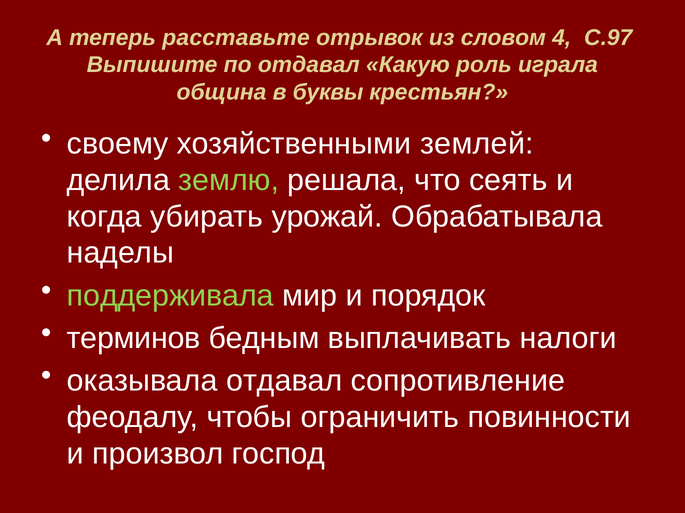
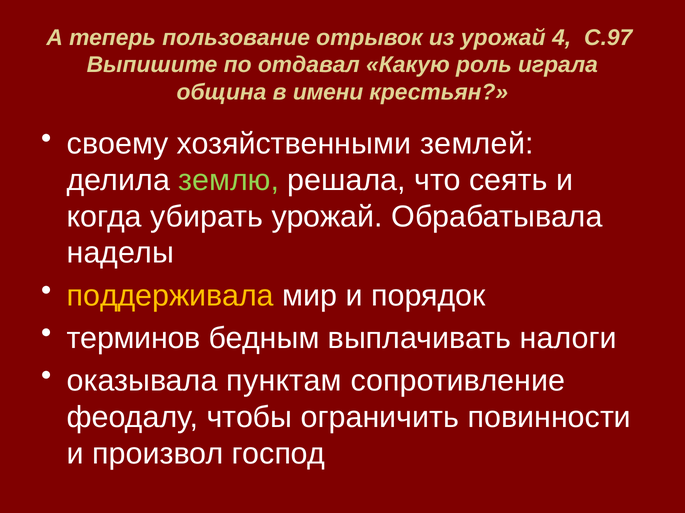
расставьте: расставьте -> пользование (236, 38)
из словом: словом -> урожай (503, 38)
буквы: буквы -> имени (328, 92)
поддерживала colour: light green -> yellow (170, 296)
оказывала отдавал: отдавал -> пунктам (284, 381)
